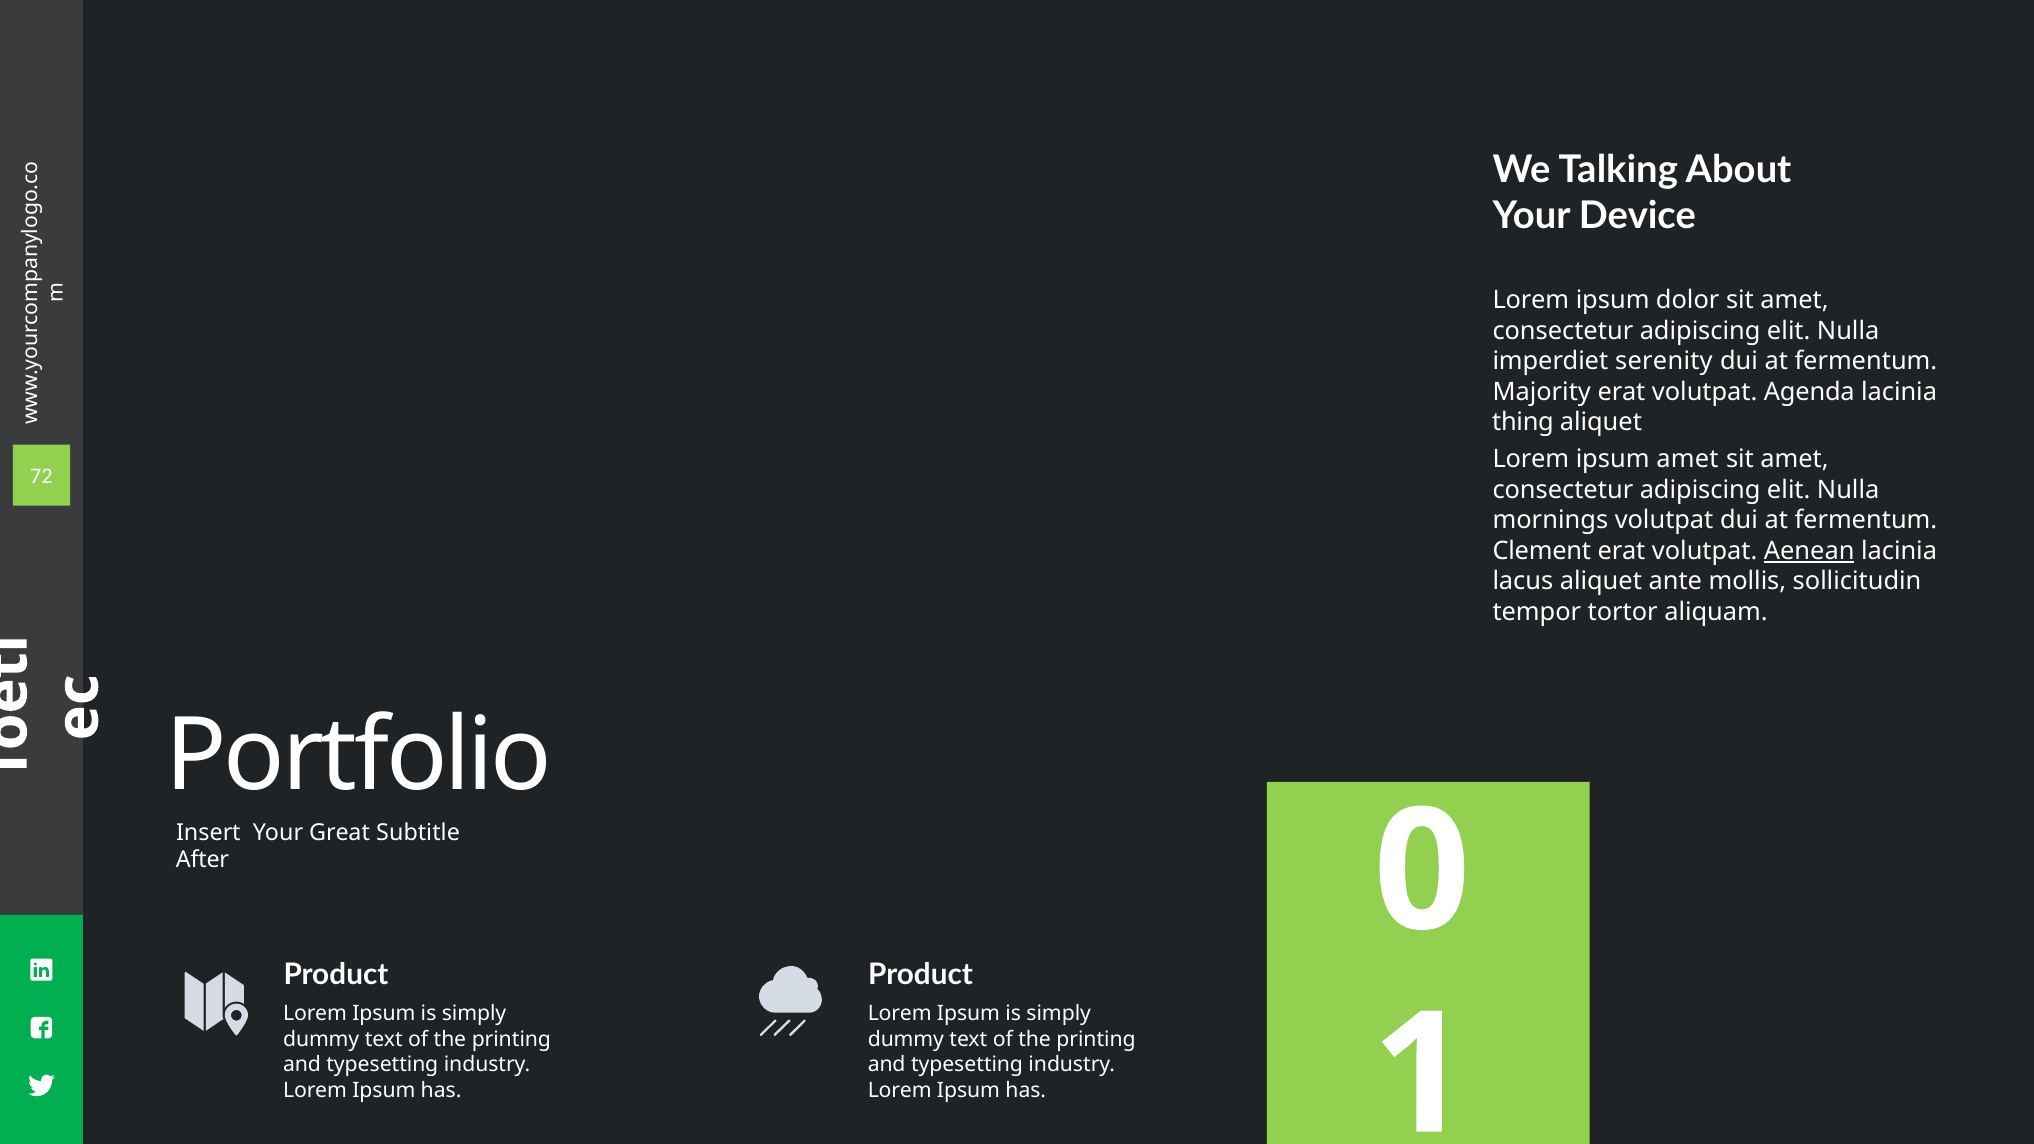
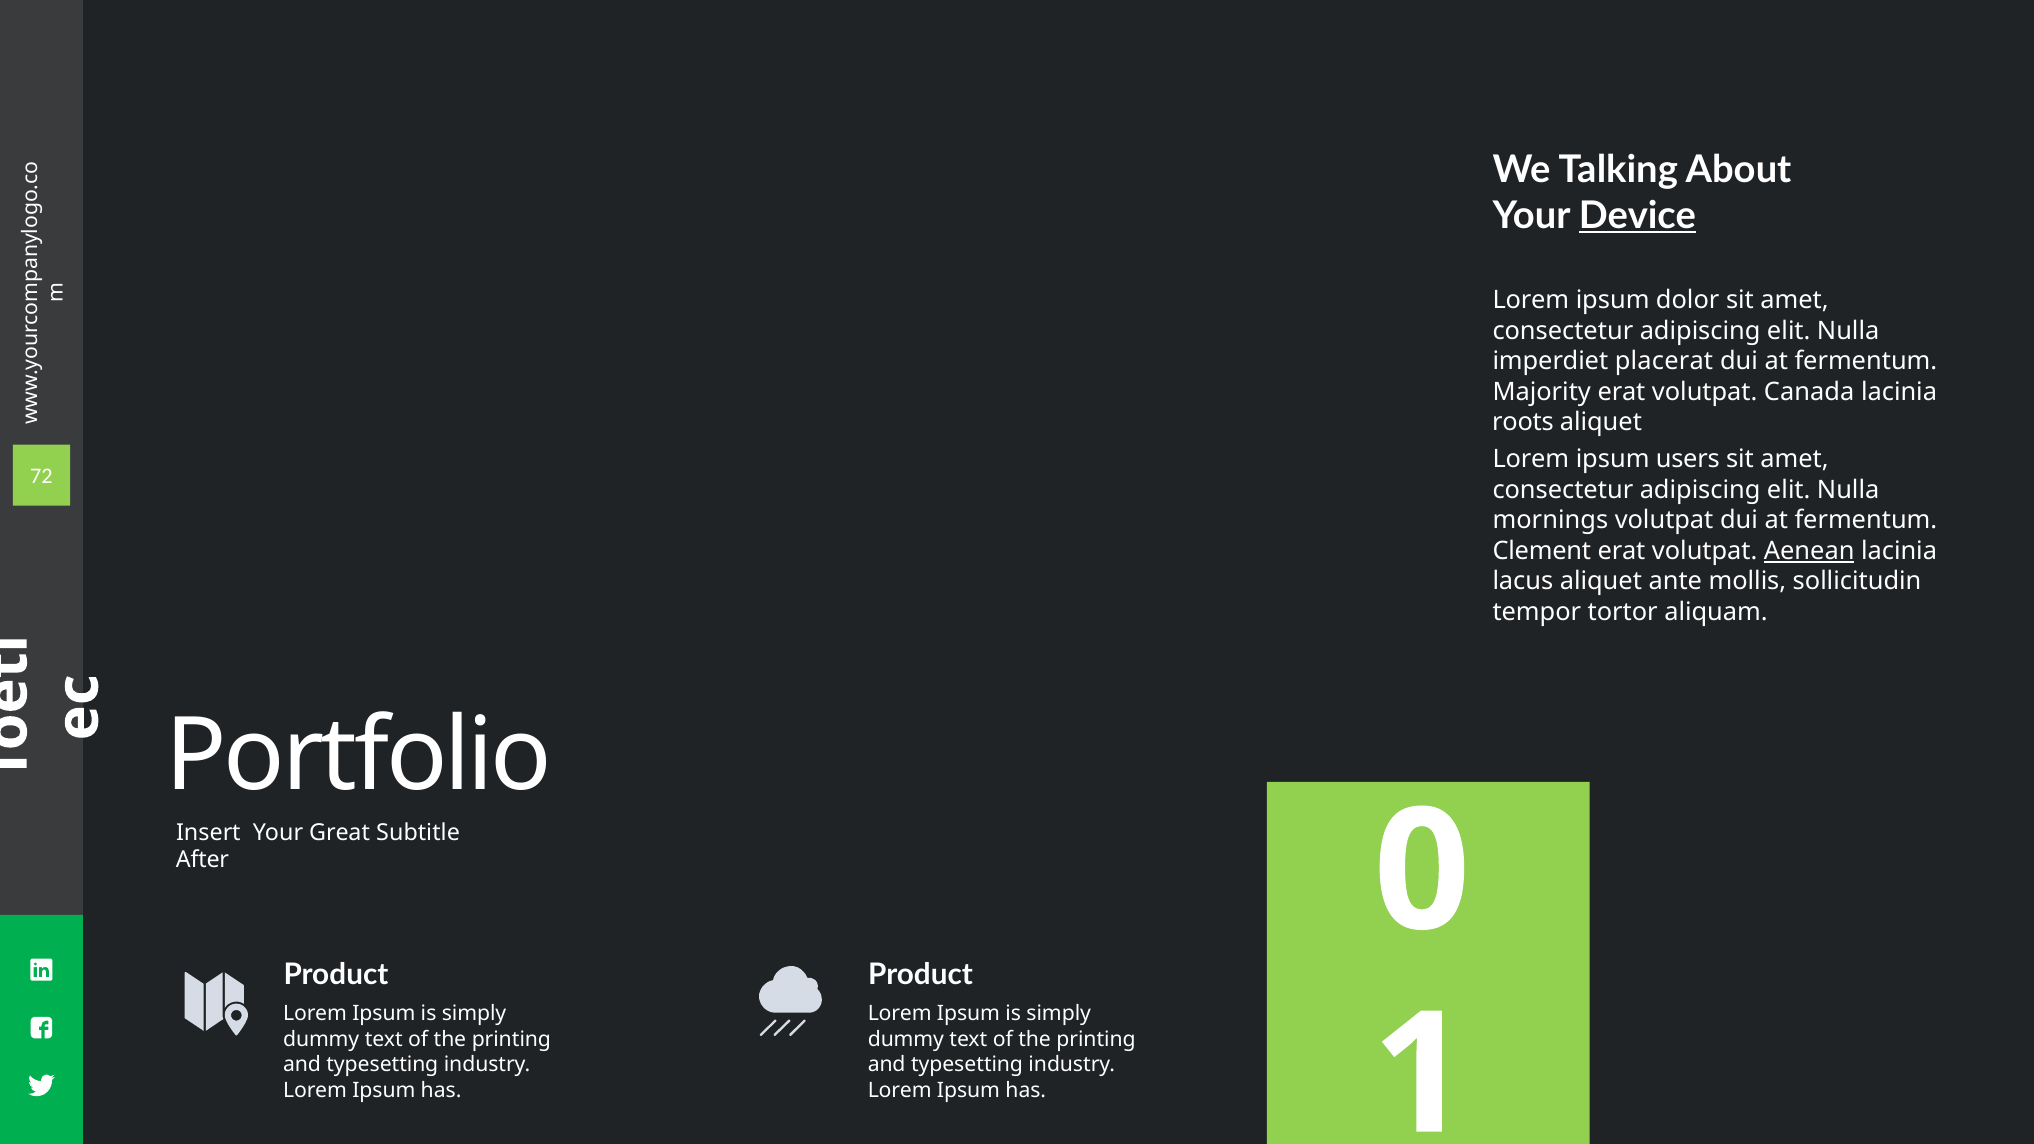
Device underline: none -> present (1637, 216)
serenity: serenity -> placerat (1664, 361)
Agenda: Agenda -> Canada (1809, 392)
thing: thing -> roots (1523, 422)
ipsum amet: amet -> users (1688, 459)
